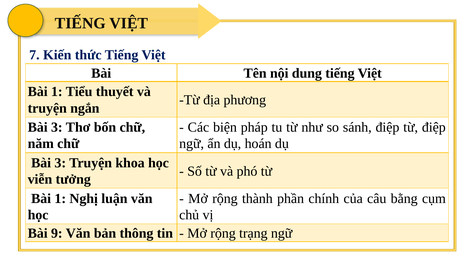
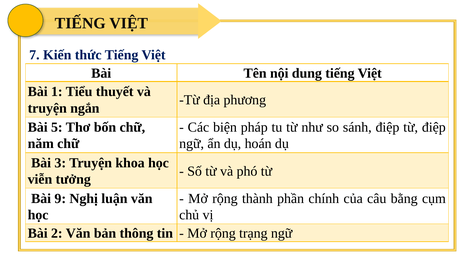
3: 3 -> 5 (57, 127)
1: 1 -> 9 (60, 199)
9: 9 -> 2 (57, 234)
